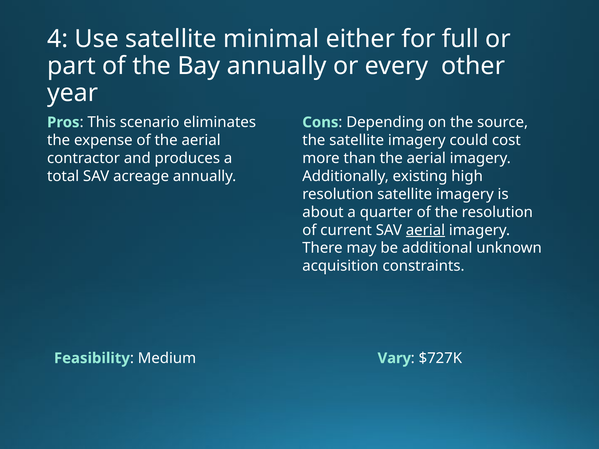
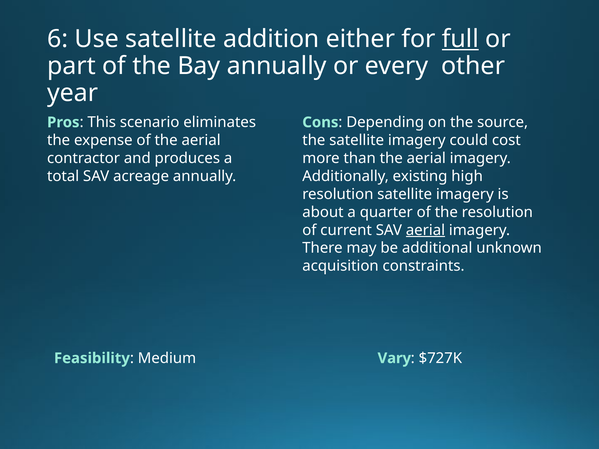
4: 4 -> 6 (58, 39)
minimal: minimal -> addition (271, 39)
full underline: none -> present (460, 39)
